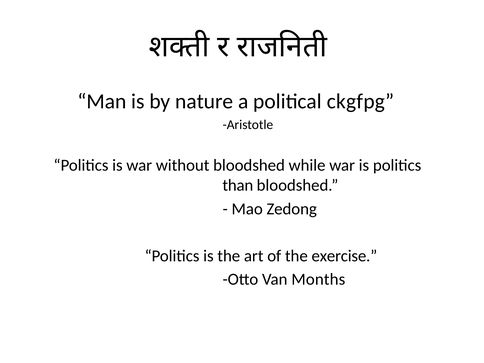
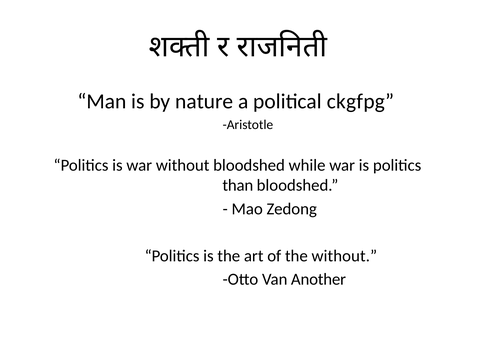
the exercise: exercise -> without (344, 256)
Months: Months -> Another (318, 279)
